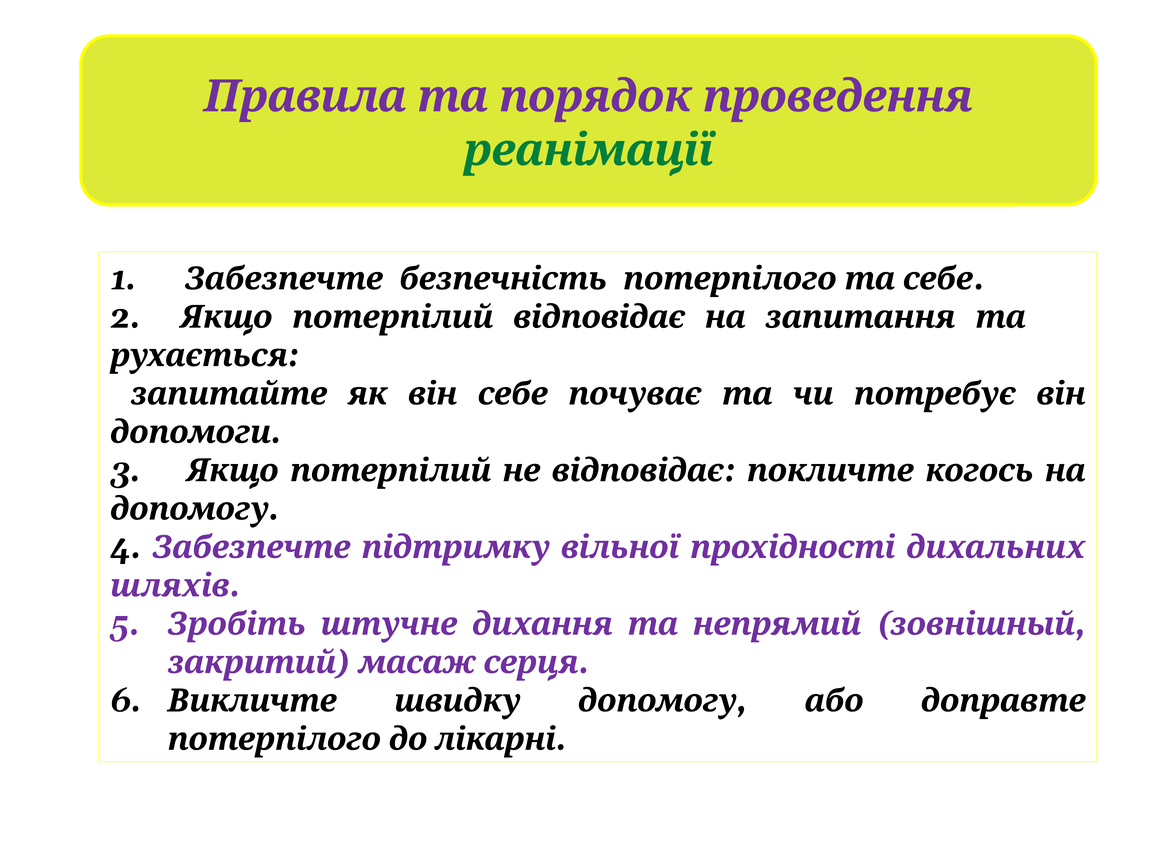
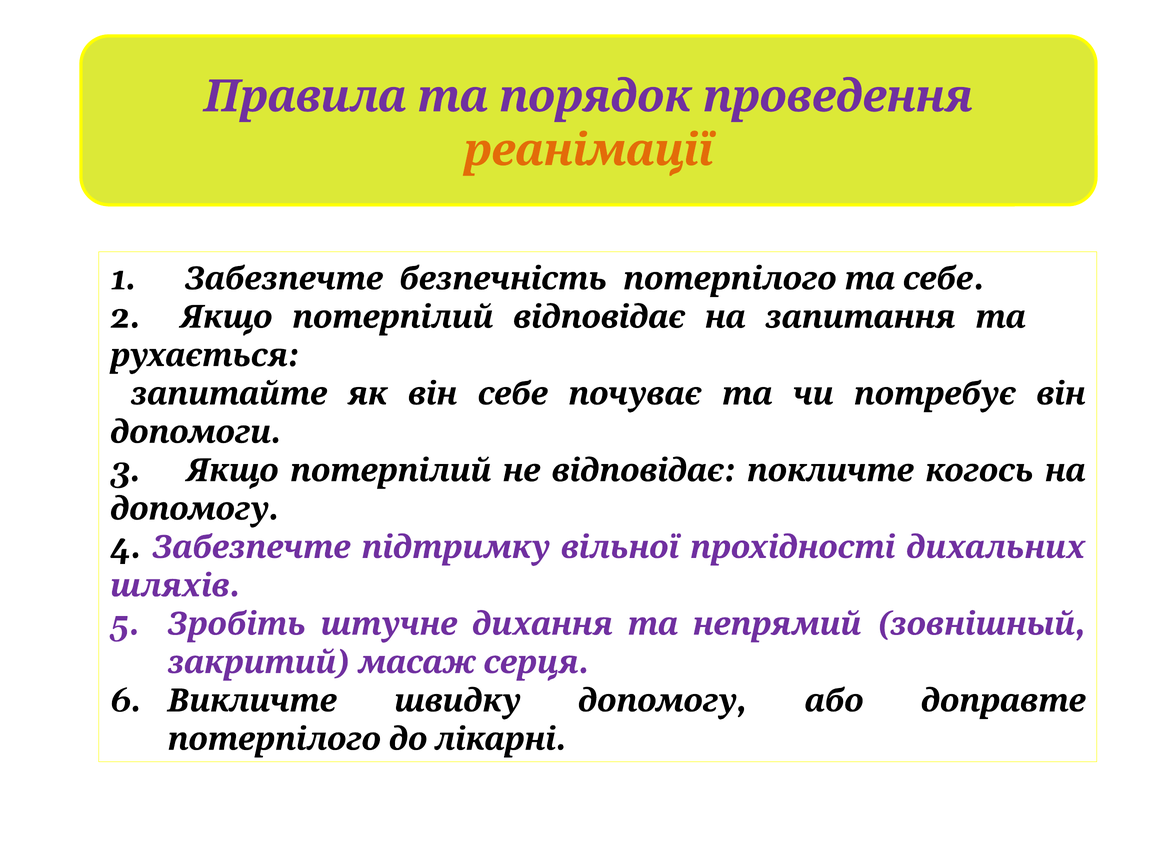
реанімації colour: green -> orange (588, 150)
